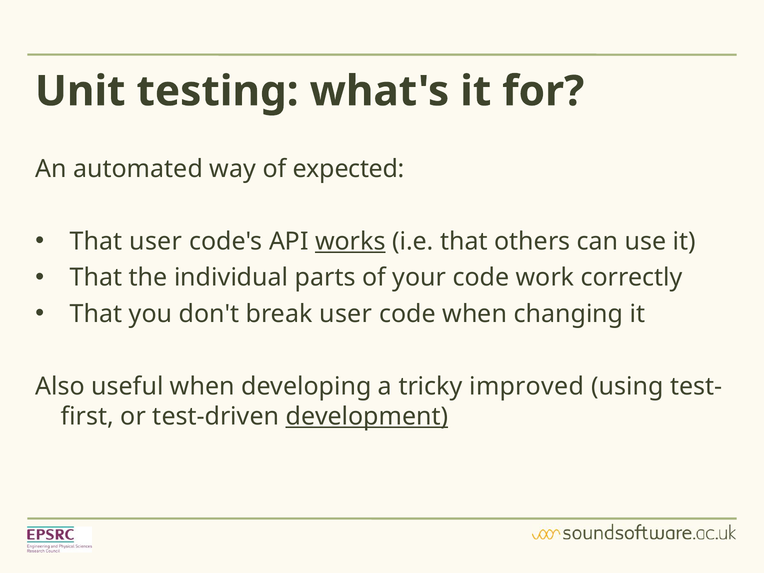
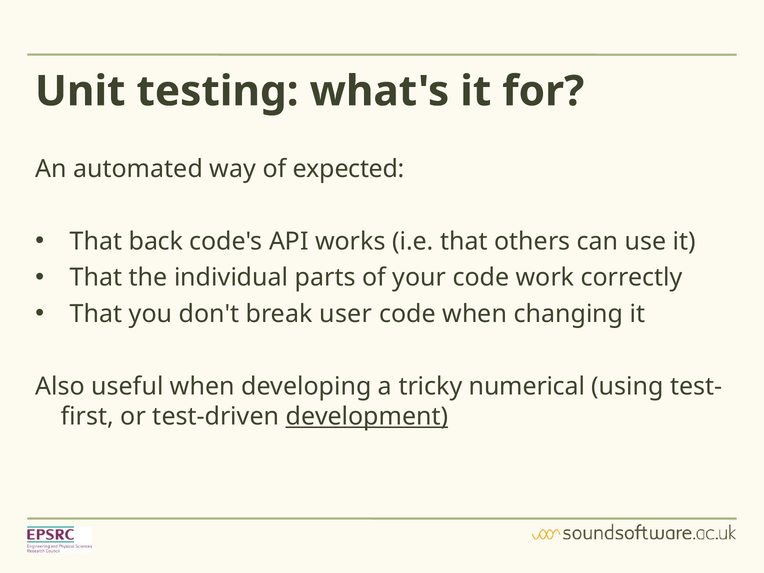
That user: user -> back (156, 241)
works underline: present -> none (350, 241)
improved: improved -> numerical (527, 386)
